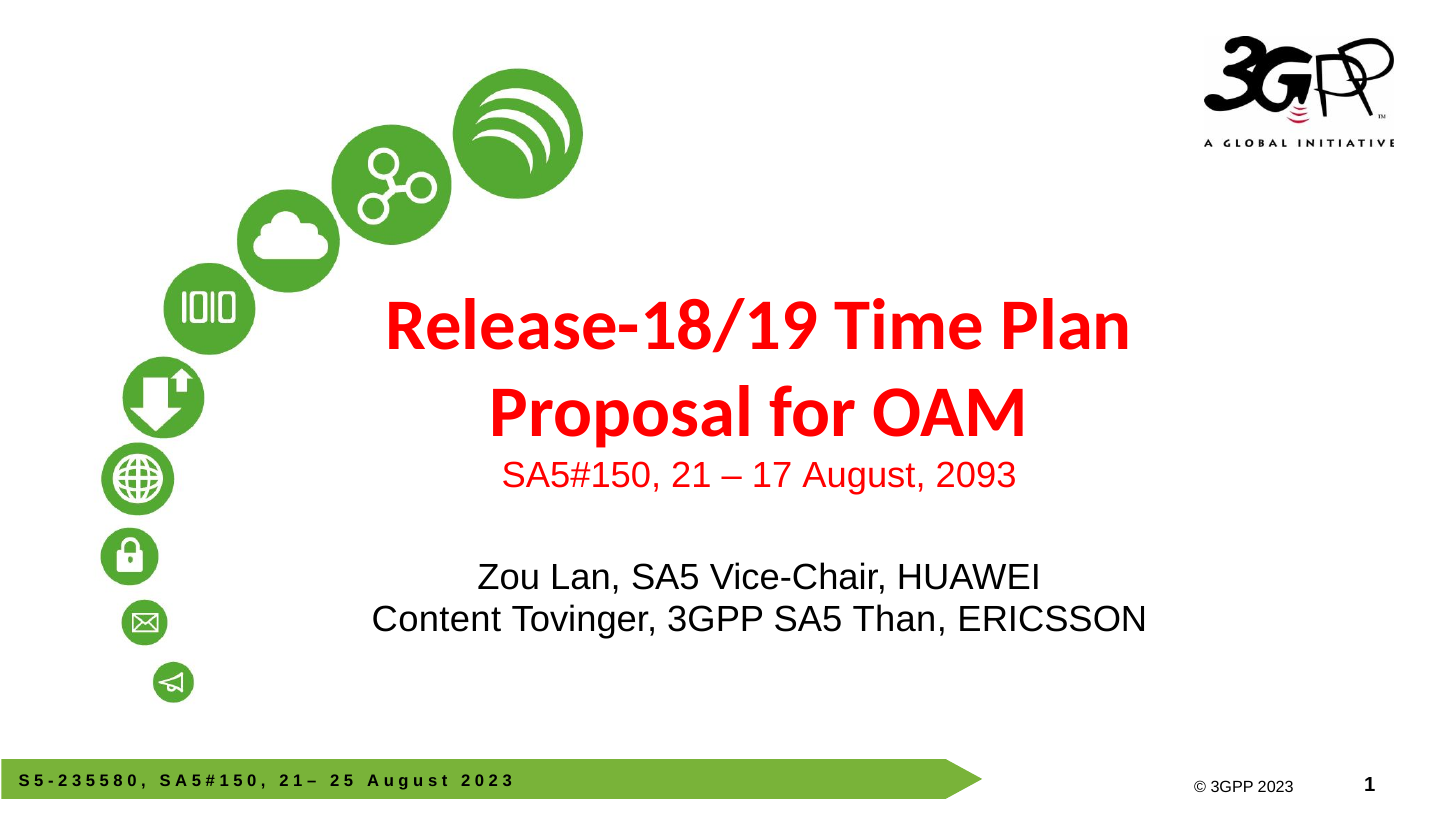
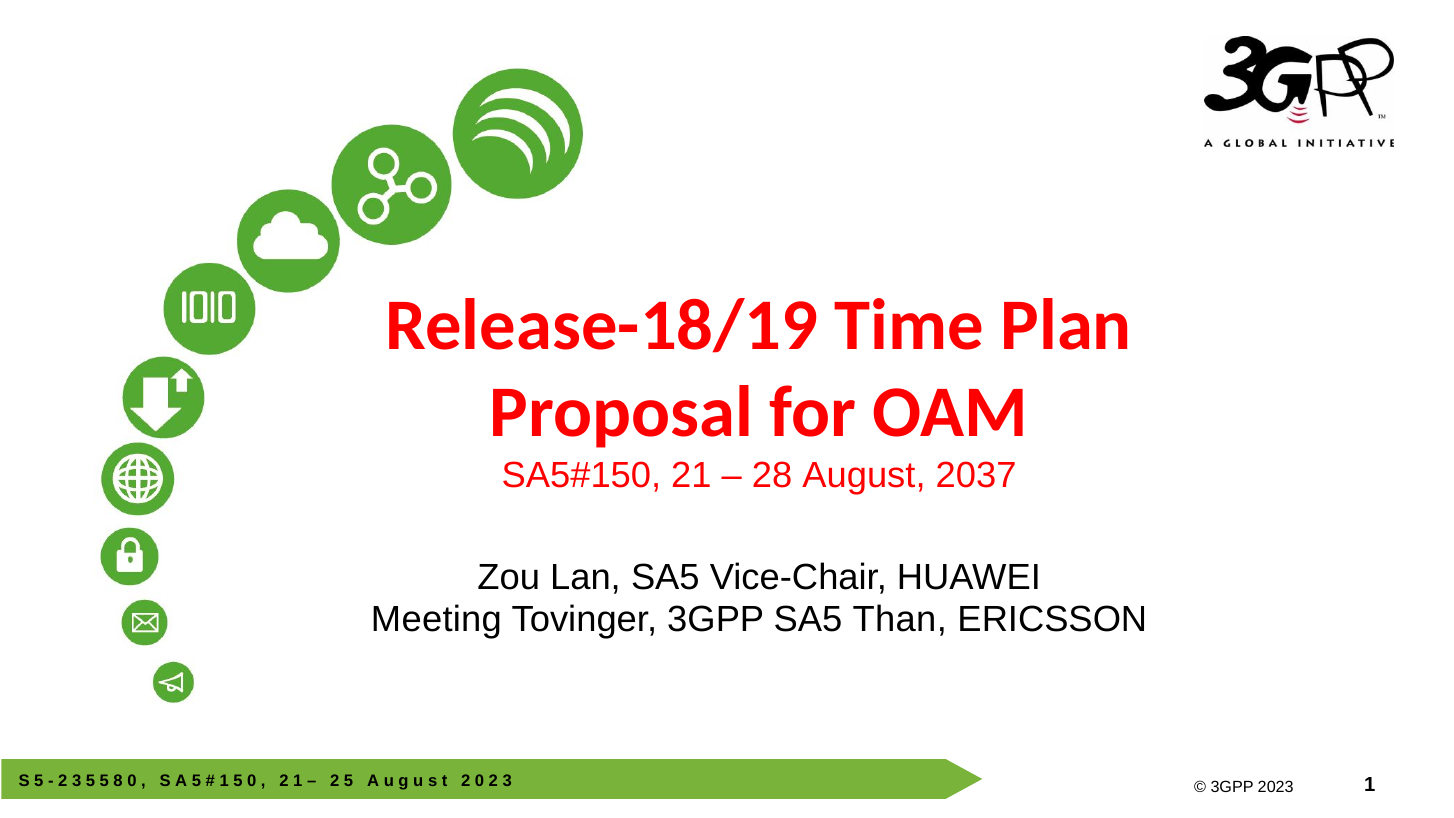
17: 17 -> 28 (772, 476)
2093: 2093 -> 2037 (976, 476)
Content: Content -> Meeting (436, 620)
